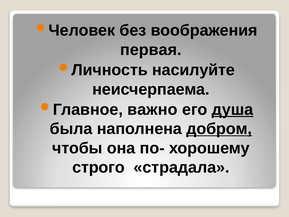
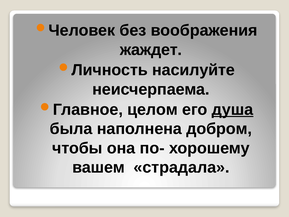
первая: первая -> жаждет (151, 50)
важно: важно -> целом (153, 109)
добром underline: present -> none (219, 129)
строго: строго -> вашем (98, 167)
